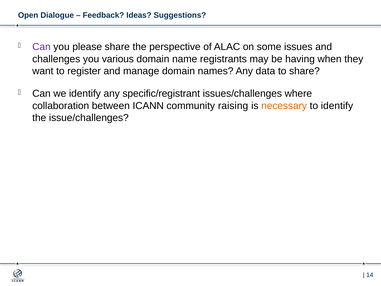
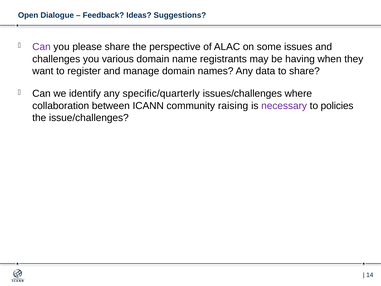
specific/registrant: specific/registrant -> specific/quarterly (161, 94)
necessary colour: orange -> purple (284, 106)
to identify: identify -> policies (337, 106)
